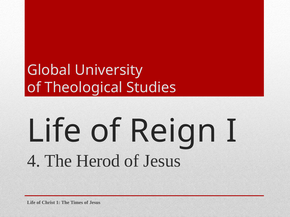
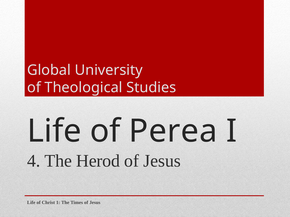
Reign: Reign -> Perea (173, 131)
